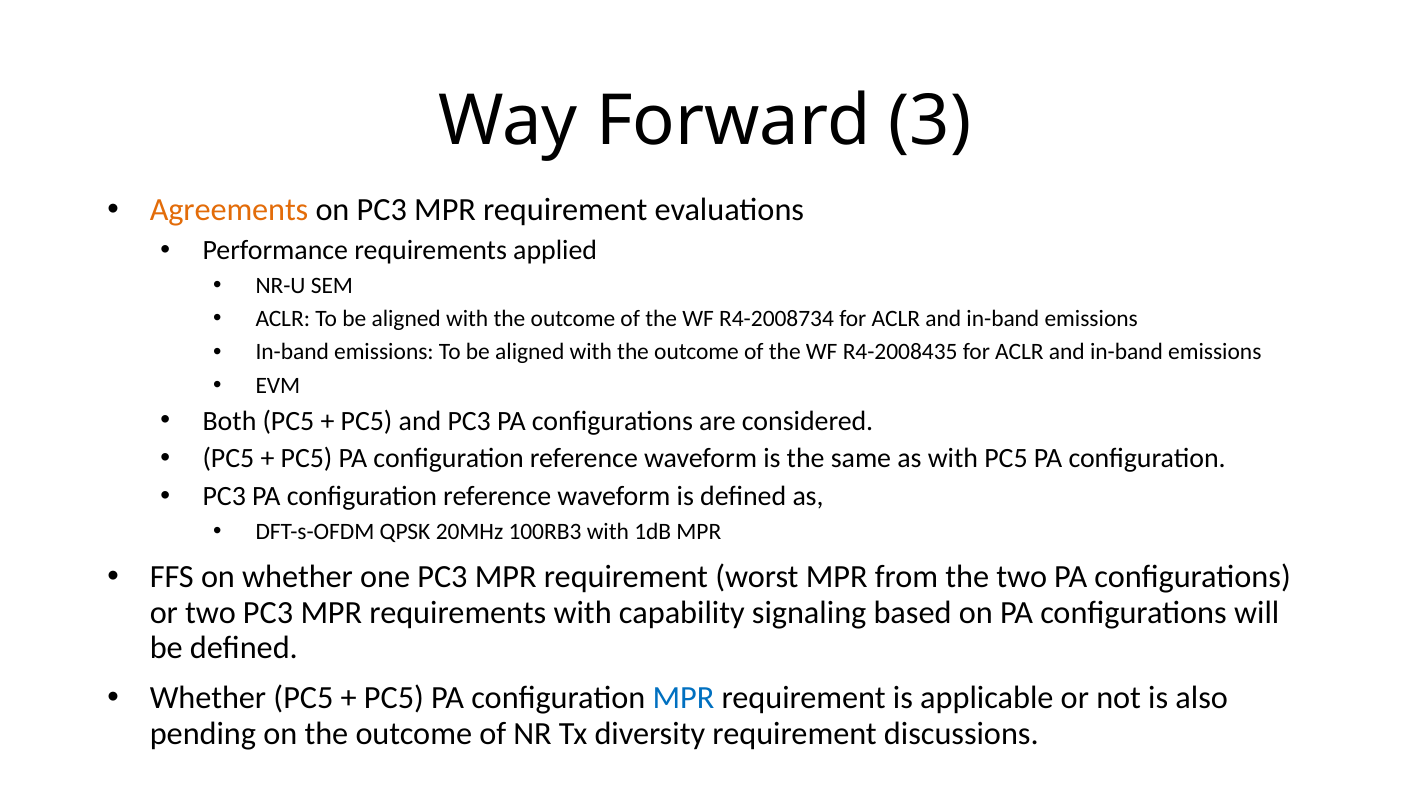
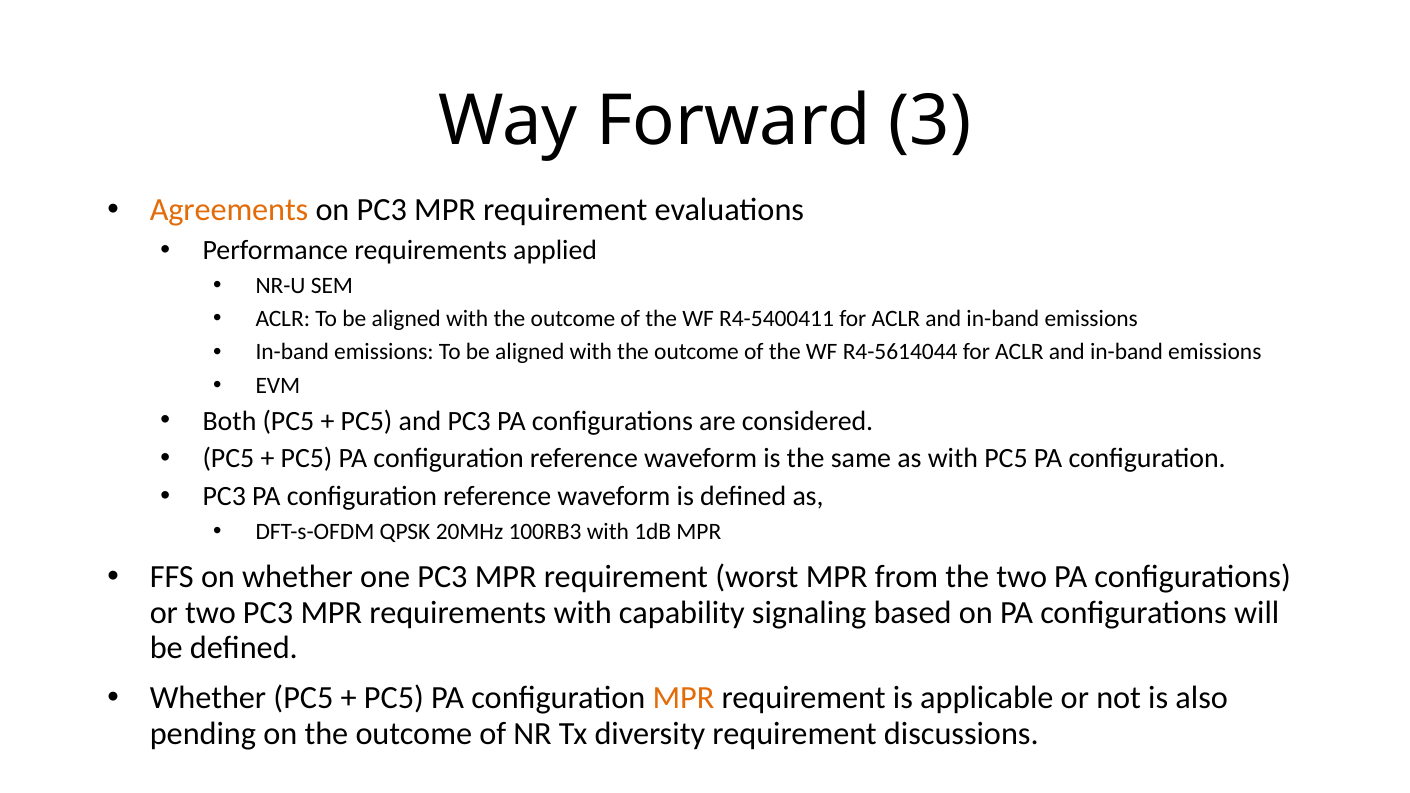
R4-2008734: R4-2008734 -> R4-5400411 (777, 319)
R4-2008435: R4-2008435 -> R4-5614044 (900, 352)
MPR colour: blue -> orange (683, 698)
